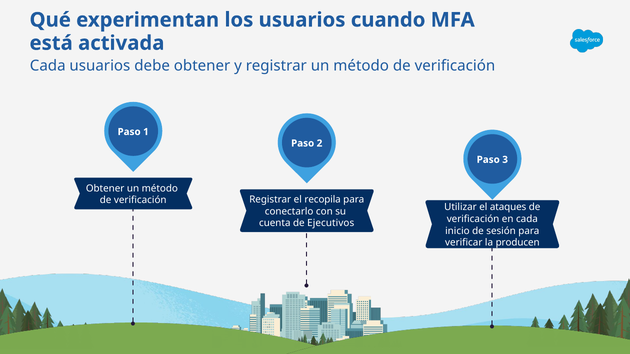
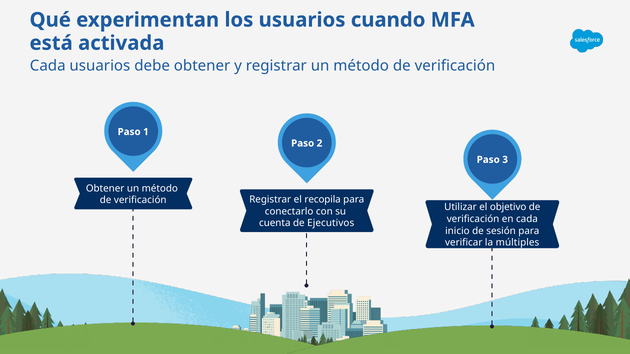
ataques: ataques -> objetivo (508, 207)
producen: producen -> múltiples (518, 243)
